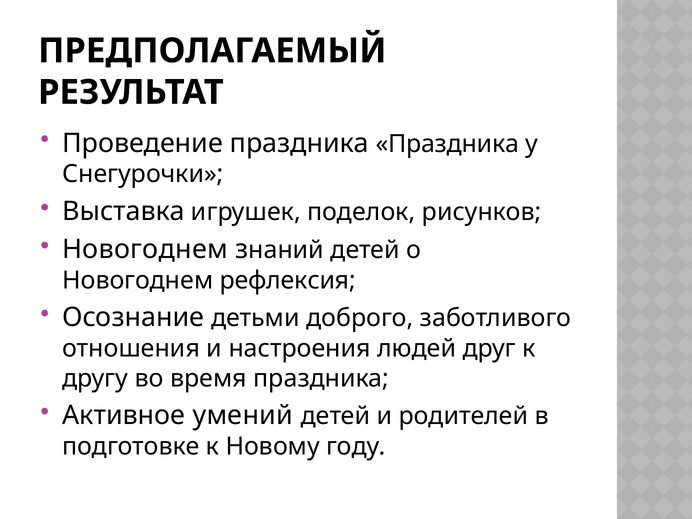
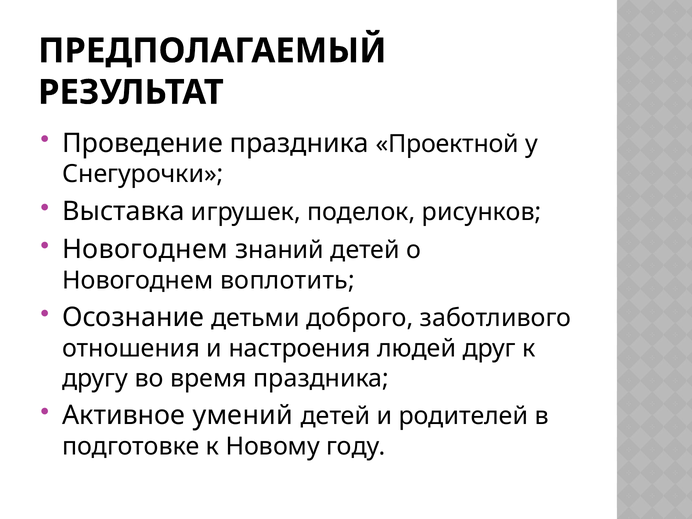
праздника Праздника: Праздника -> Проектной (447, 144)
рефлексия: рефлексия -> воплотить (288, 280)
